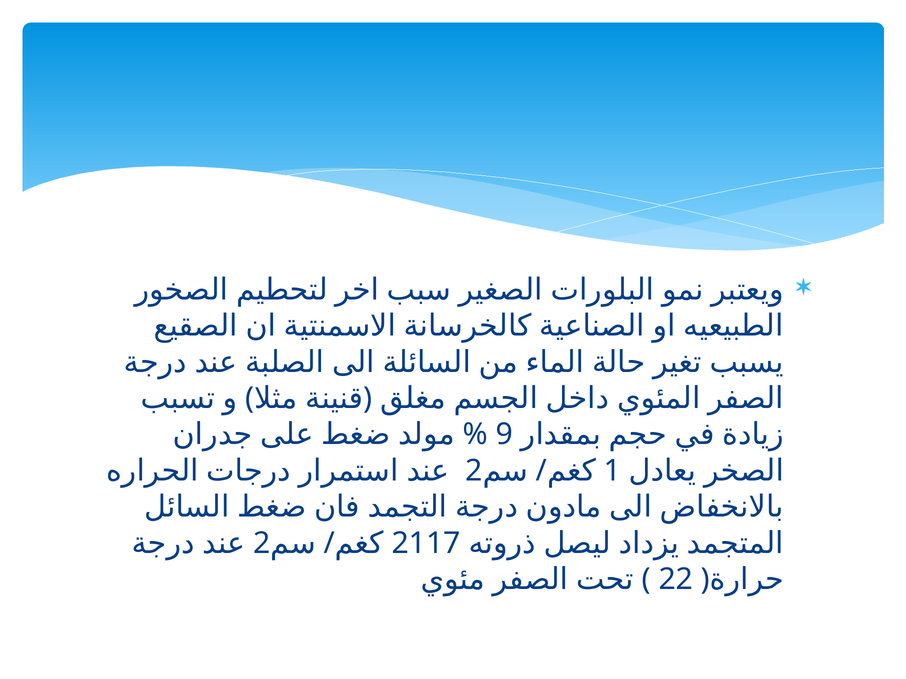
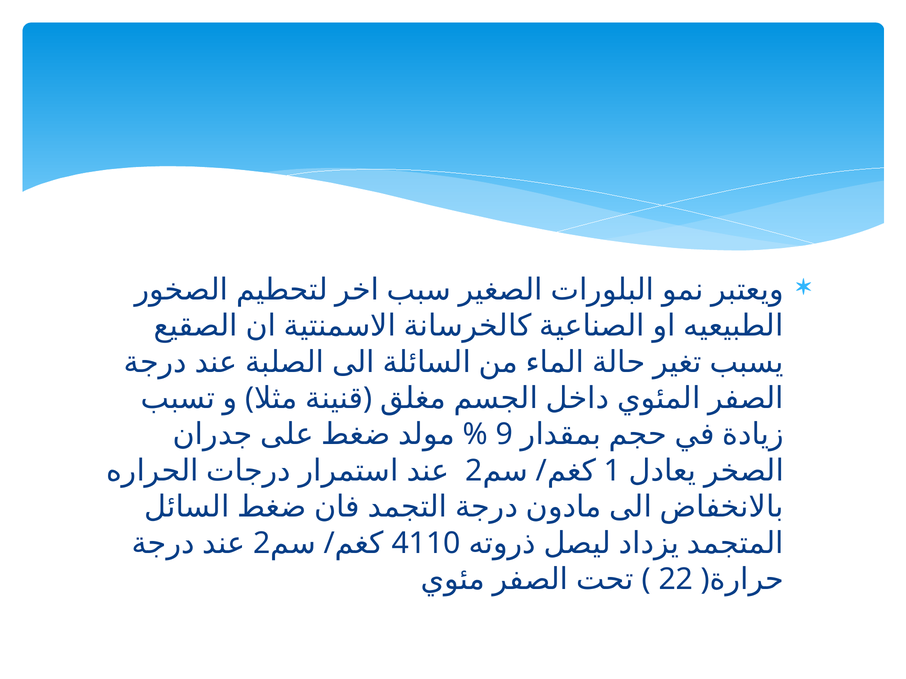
2117: 2117 -> 4110 (426, 544)
